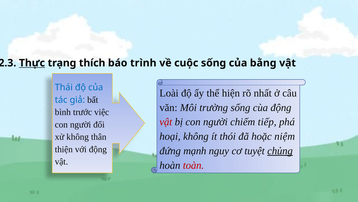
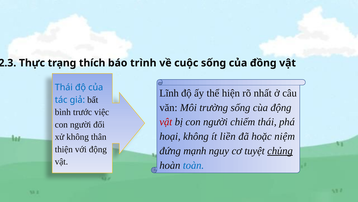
Thực underline: present -> none (32, 63)
bằng: bằng -> đồng (263, 63)
Loài: Loài -> Lĩnh (169, 93)
chiếm tiếp: tiếp -> thái (267, 122)
thói: thói -> liền (228, 136)
toàn colour: red -> blue (193, 165)
